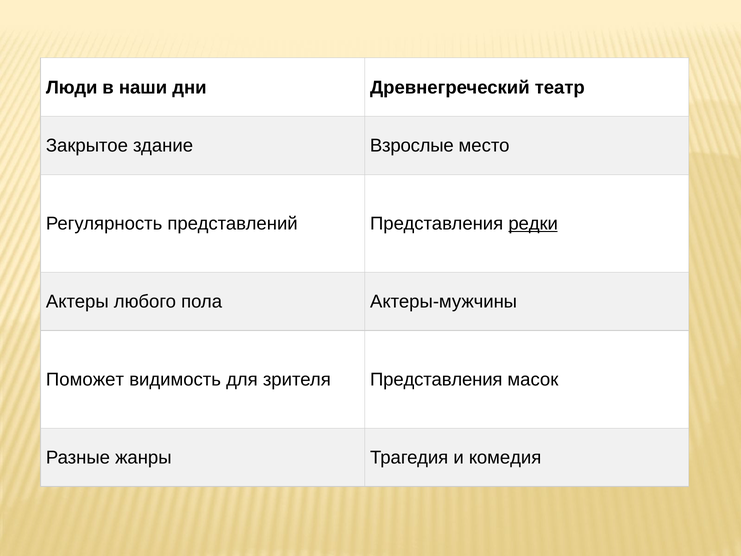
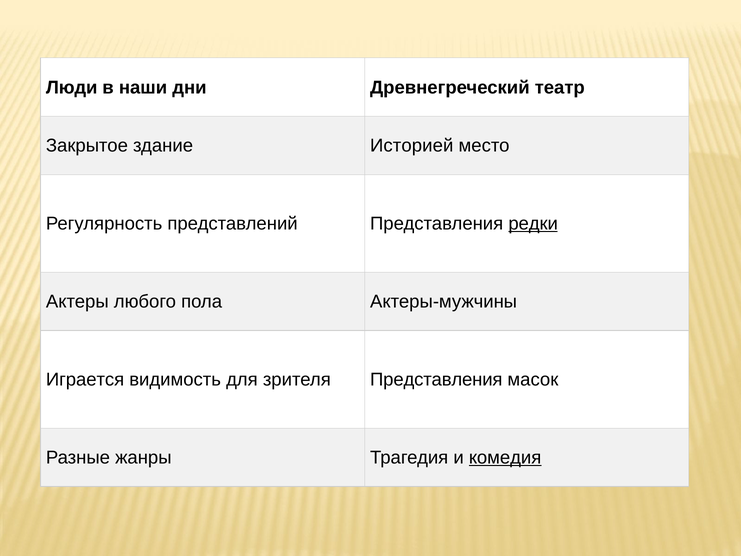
Взрослые: Взрослые -> Историей (412, 146)
Поможет: Поможет -> Играется (85, 379)
комедия underline: none -> present (505, 457)
